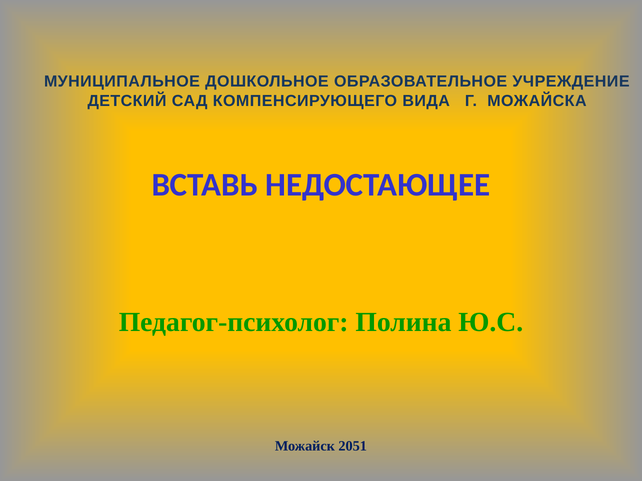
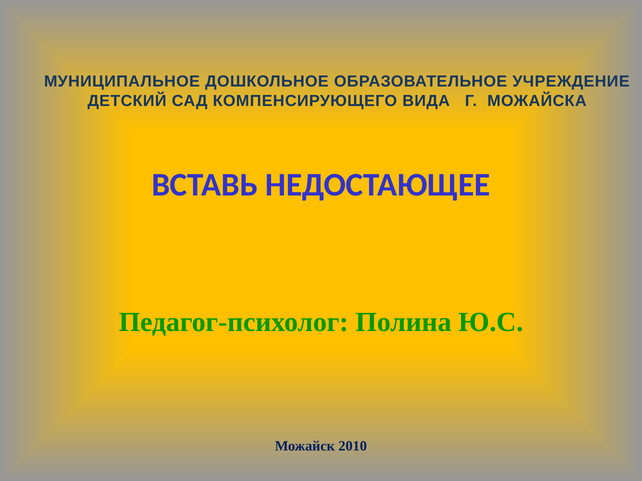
2051: 2051 -> 2010 (353, 446)
